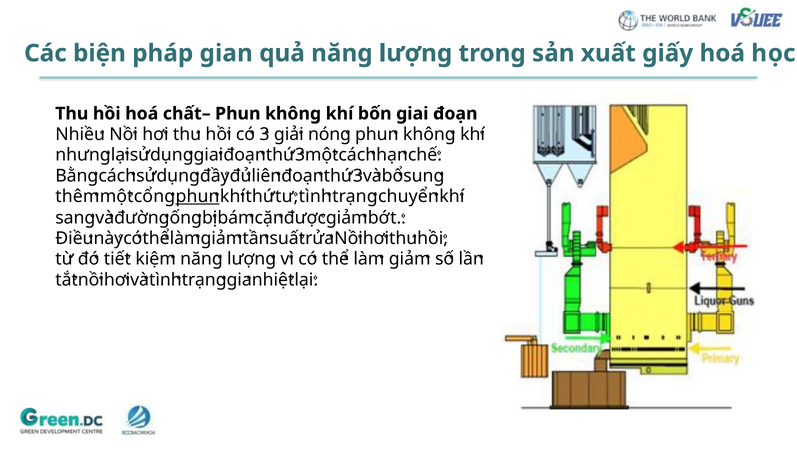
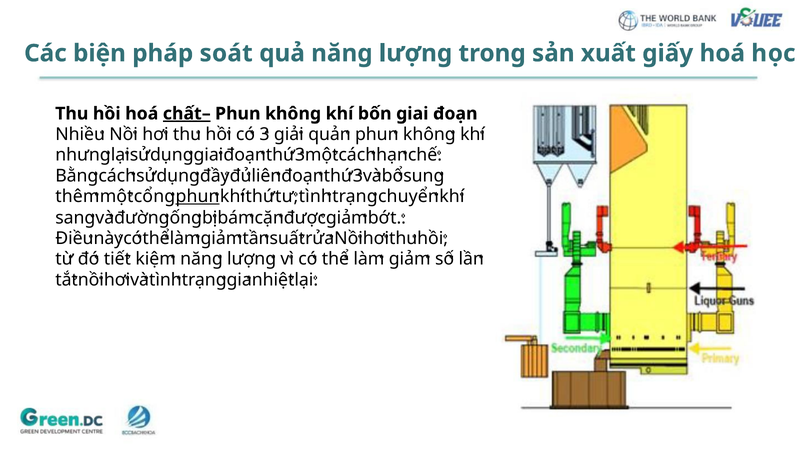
gian: gian -> soát (226, 53)
chất– underline: none -> present (187, 113)
nóng: nóng -> quản (329, 134)
